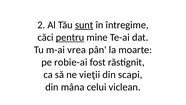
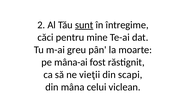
pentru underline: present -> none (70, 37)
vrea: vrea -> greu (77, 50)
robie-ai: robie-ai -> mâna-ai (71, 62)
